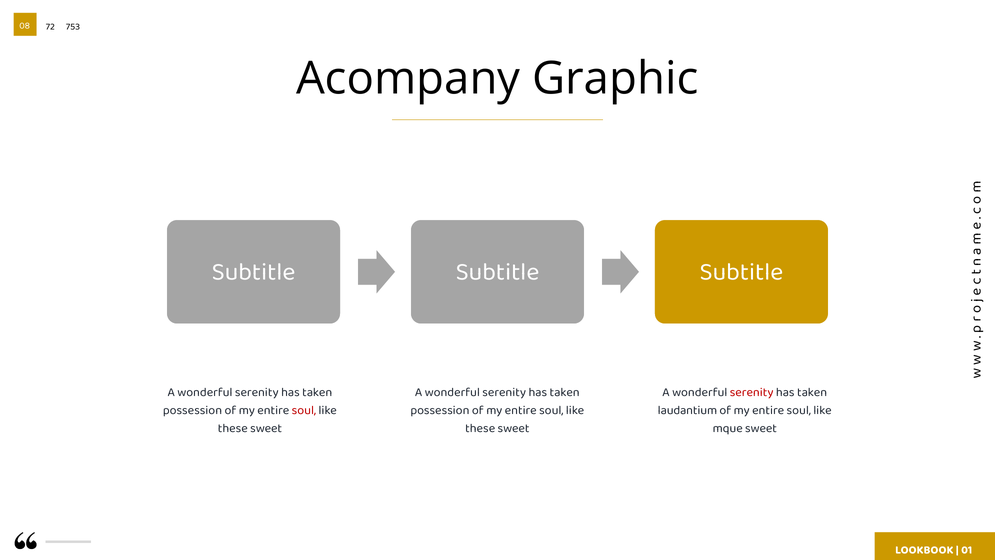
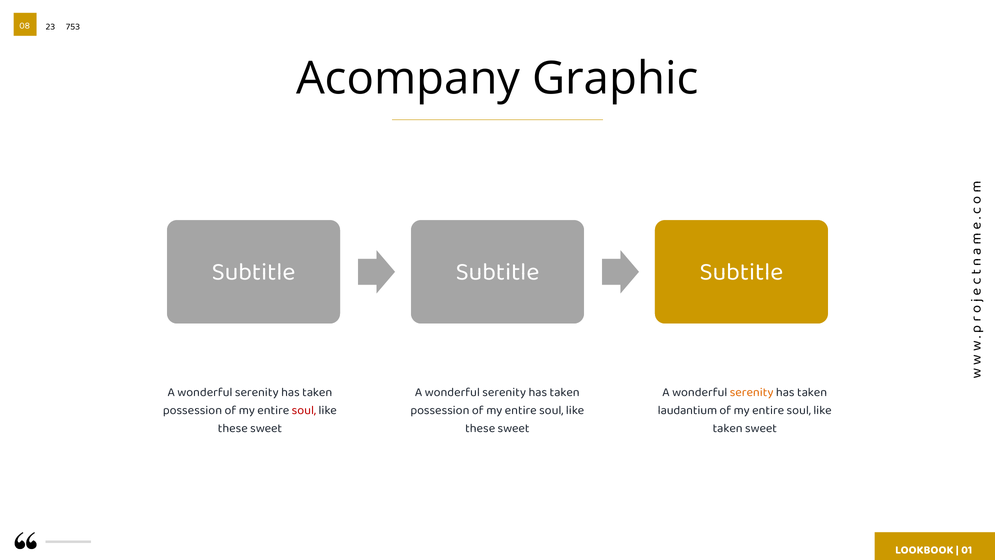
72: 72 -> 23 (50, 26)
serenity colour: red -> orange (752, 392)
mque: mque -> taken (728, 428)
